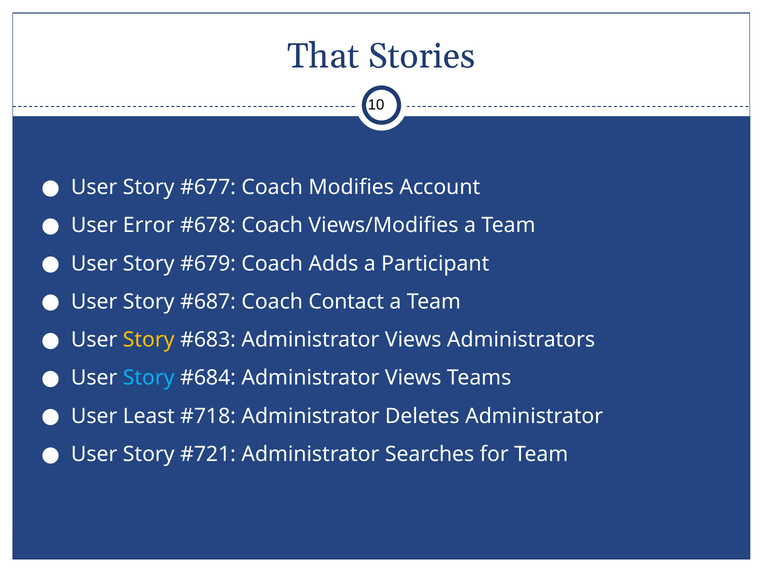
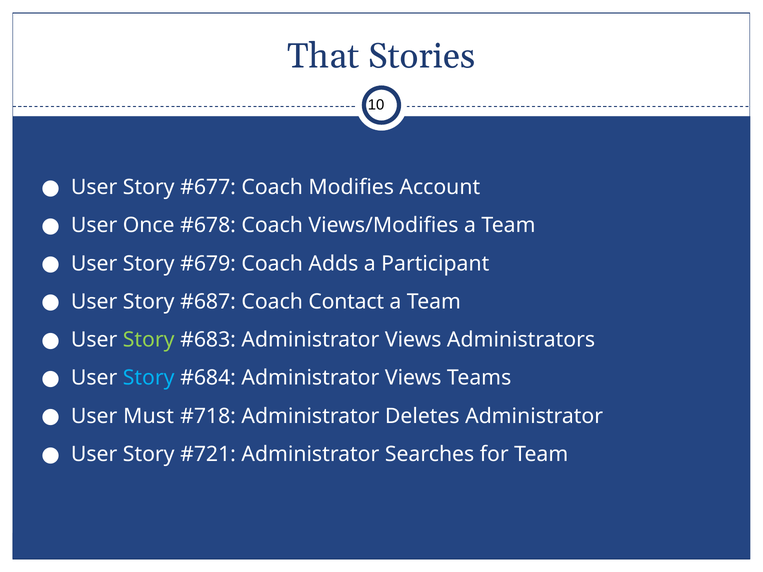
Error: Error -> Once (149, 226)
Story colour: yellow -> light green (149, 340)
Least: Least -> Must (149, 416)
